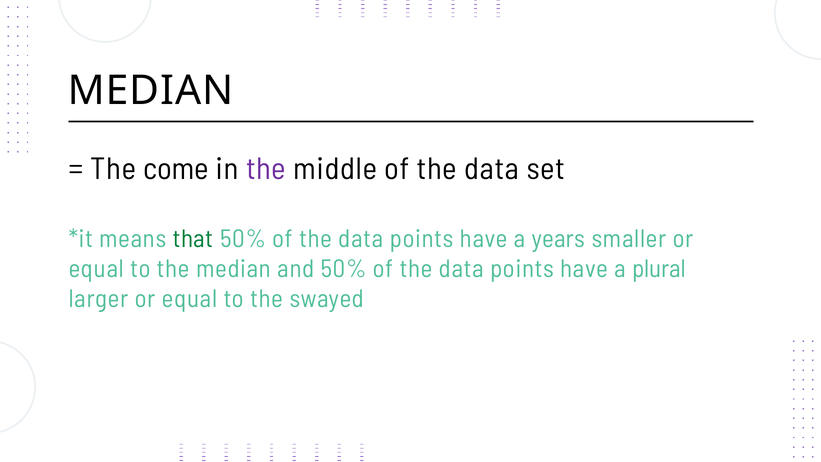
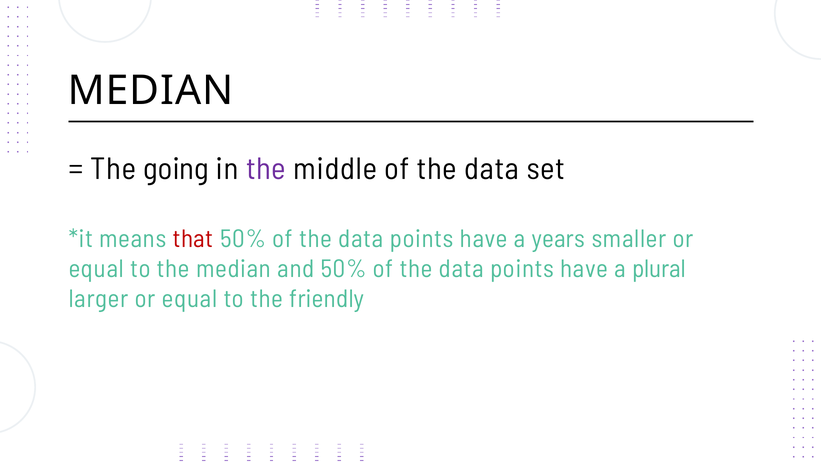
come: come -> going (176, 169)
that colour: green -> red (193, 239)
swayed: swayed -> friendly (327, 299)
